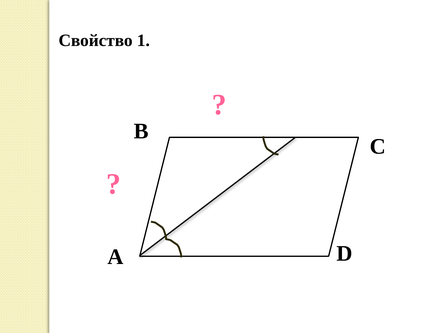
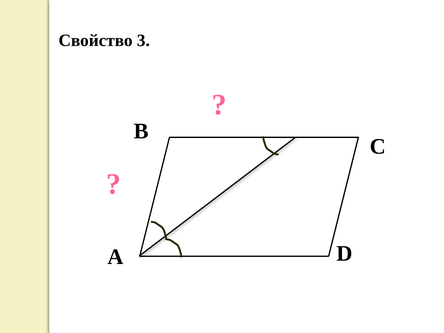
1: 1 -> 3 (143, 40)
